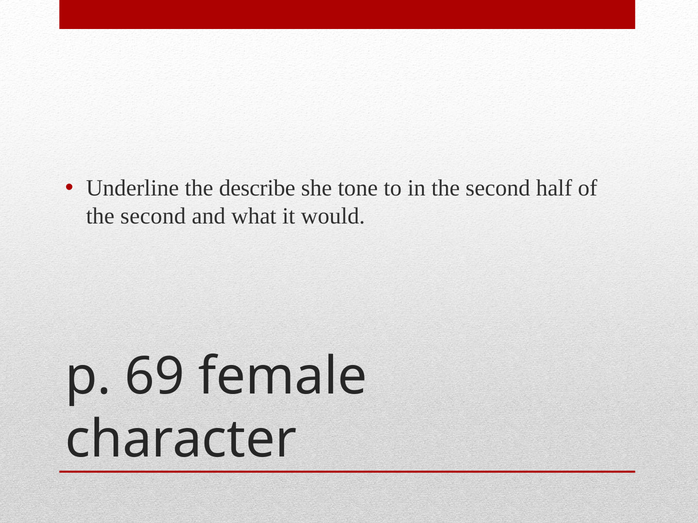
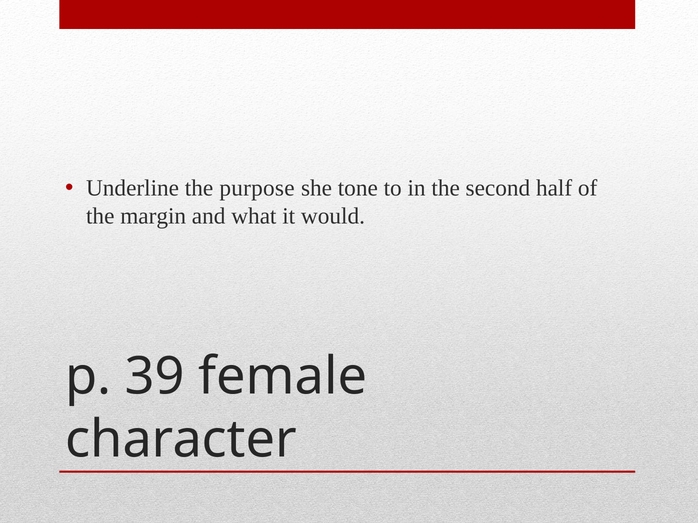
describe: describe -> purpose (257, 188)
second: second -> margin (153, 216)
69: 69 -> 39 (155, 377)
